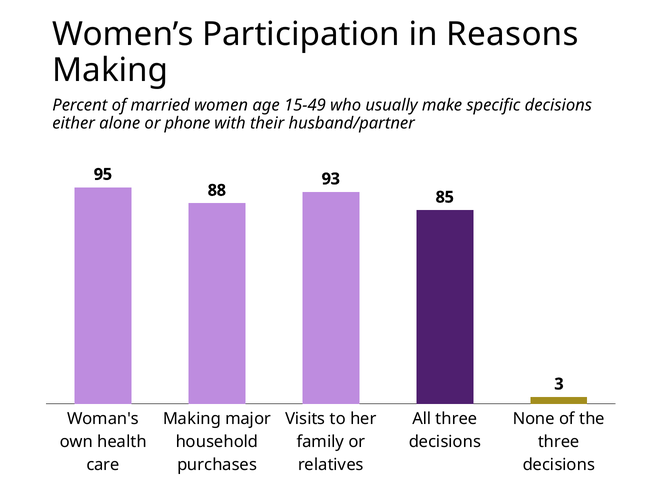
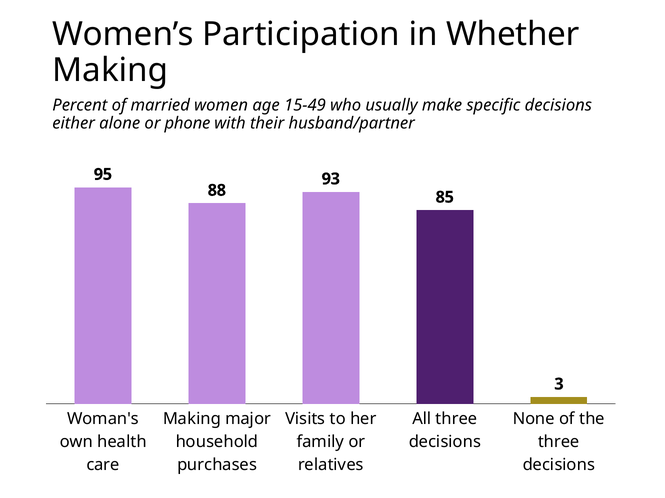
Reasons: Reasons -> Whether (513, 35)
